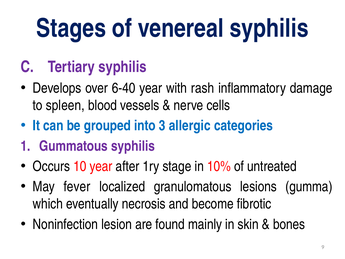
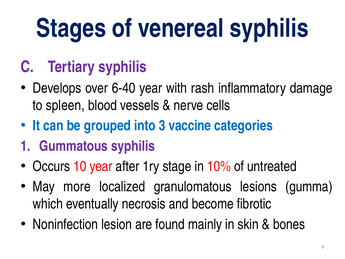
allergic: allergic -> vaccine (190, 126)
fever: fever -> more (77, 187)
